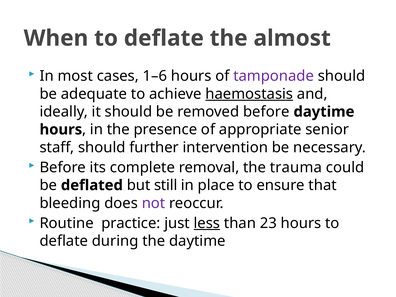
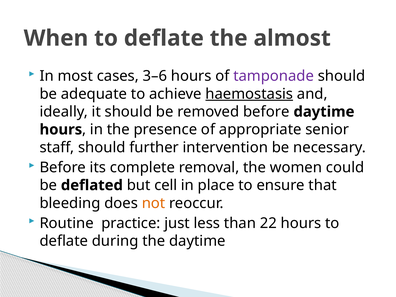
1–6: 1–6 -> 3–6 (155, 76)
trauma: trauma -> women (296, 167)
still: still -> cell (166, 185)
not colour: purple -> orange (154, 203)
less underline: present -> none (207, 223)
23: 23 -> 22 (268, 223)
